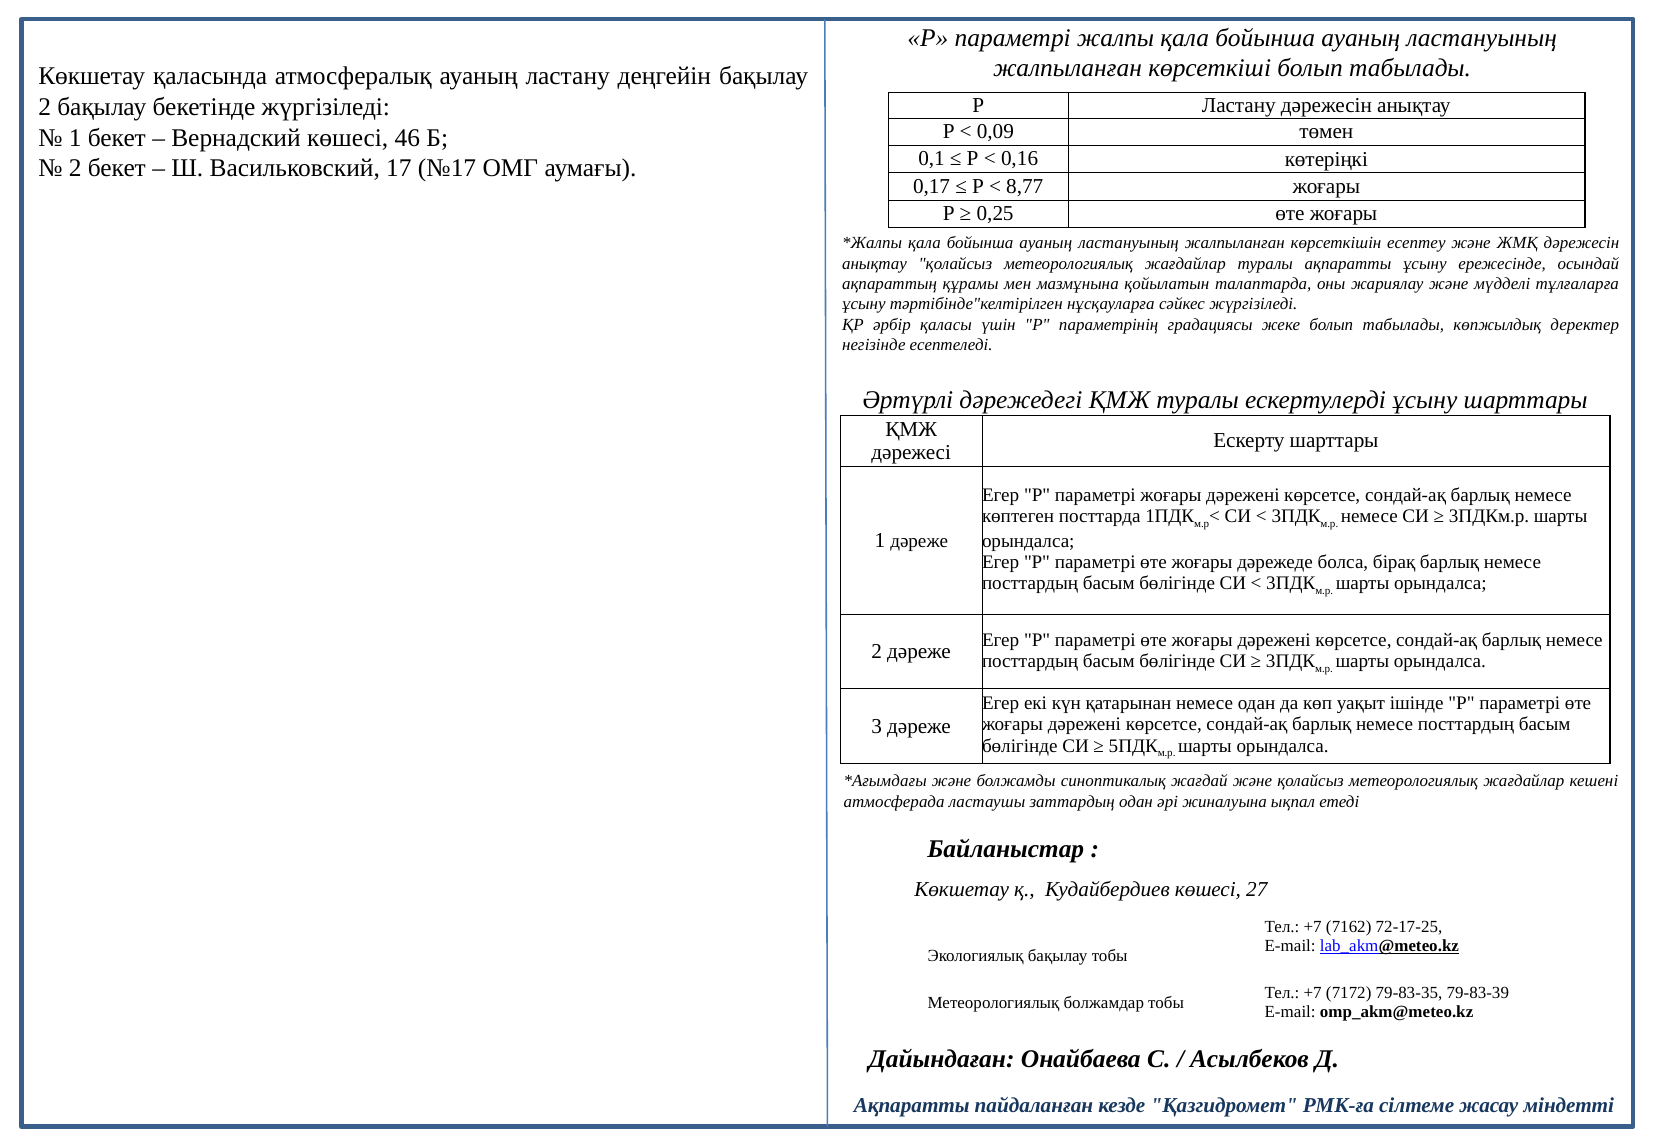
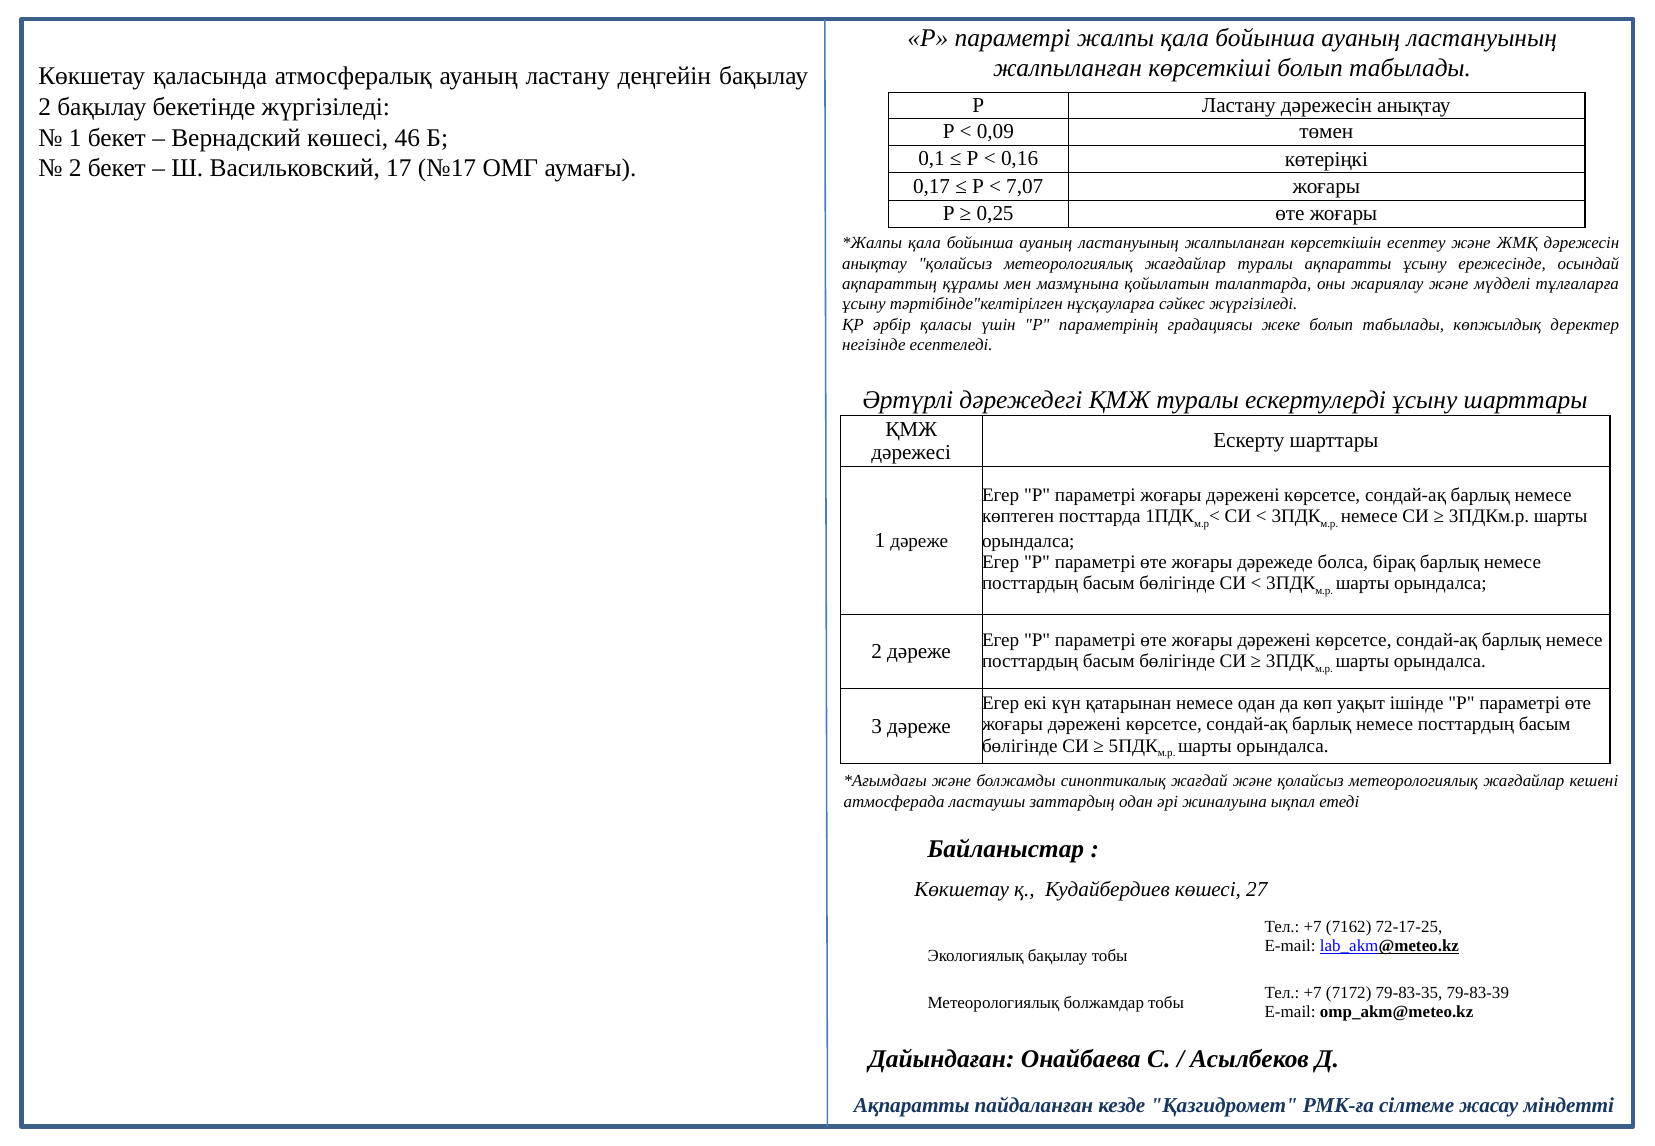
8,77: 8,77 -> 7,07 (1025, 186)
